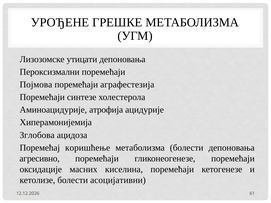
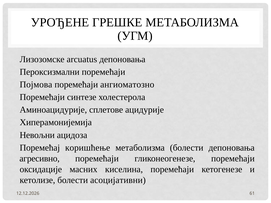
утицати: утицати -> arcuatus (82, 59)
аграфестезија: аграфестезија -> ангиоматозно (127, 85)
атрофија: атрофија -> сплетове (106, 110)
Зглобова: Зглобова -> Невољни (37, 135)
